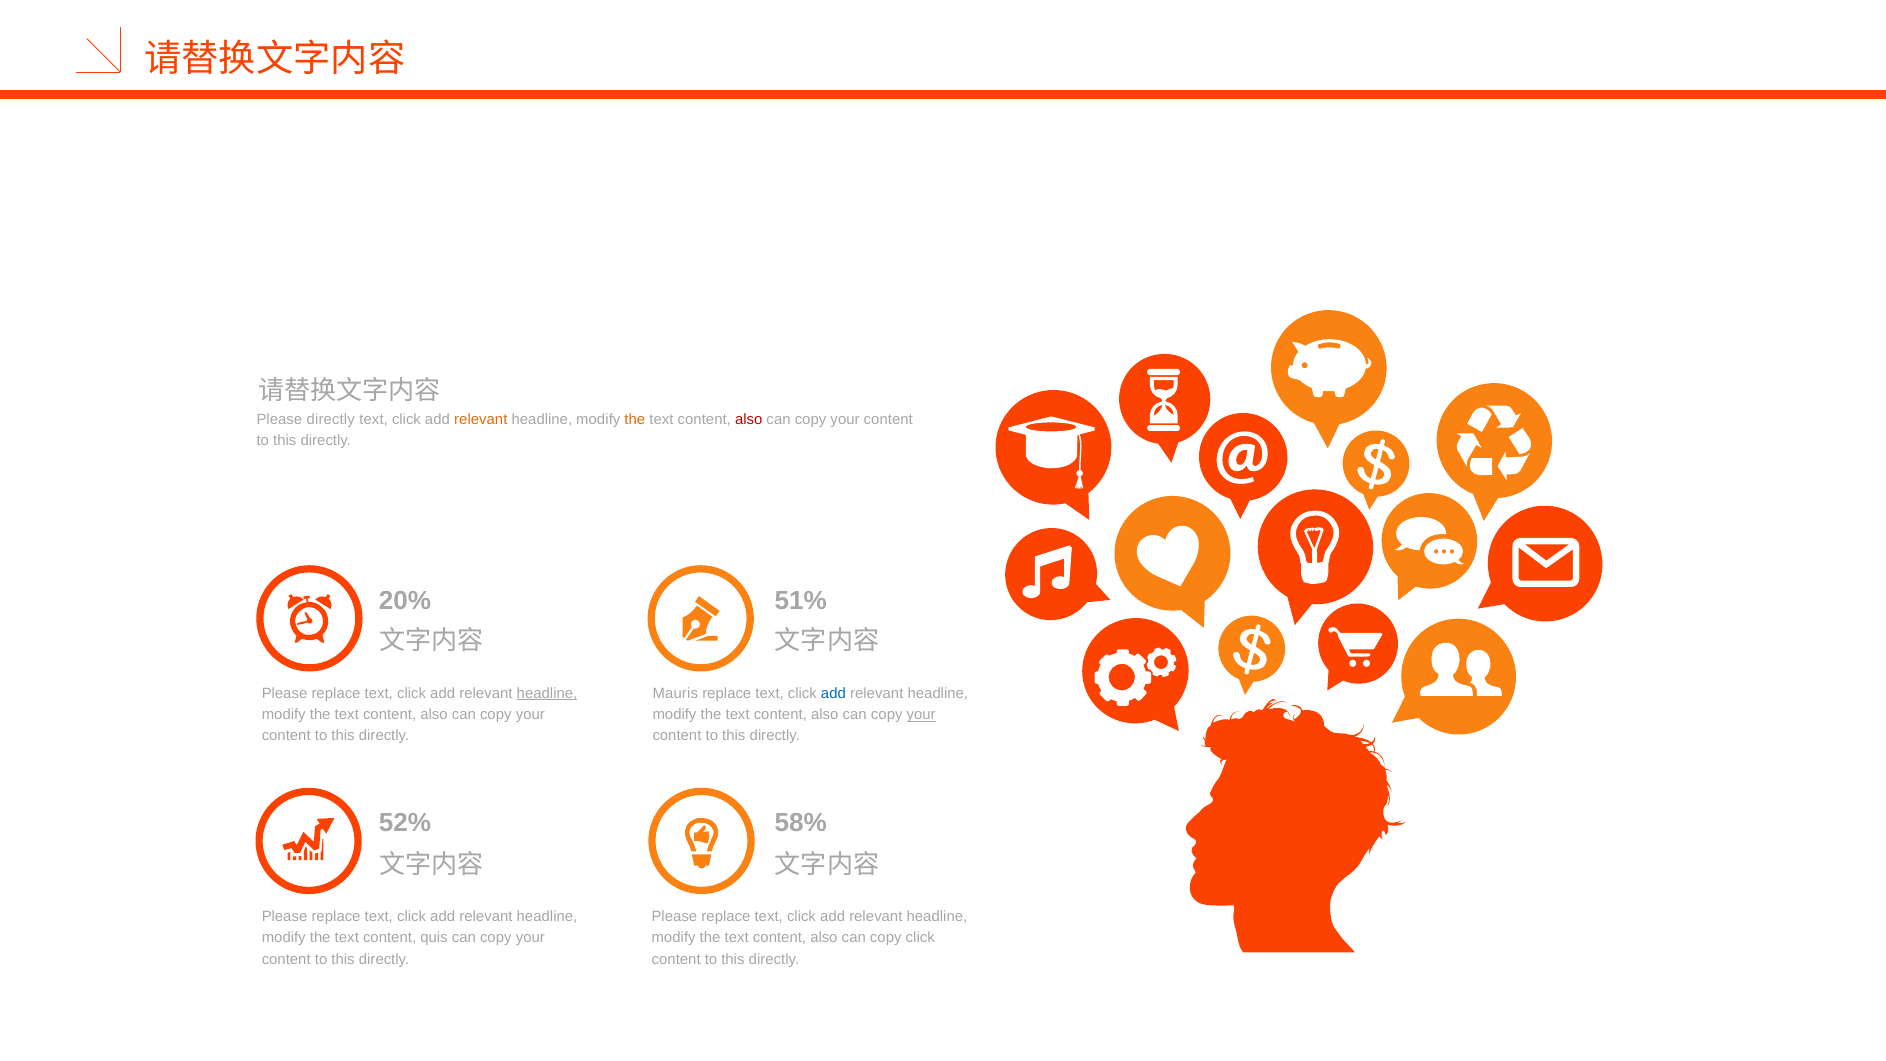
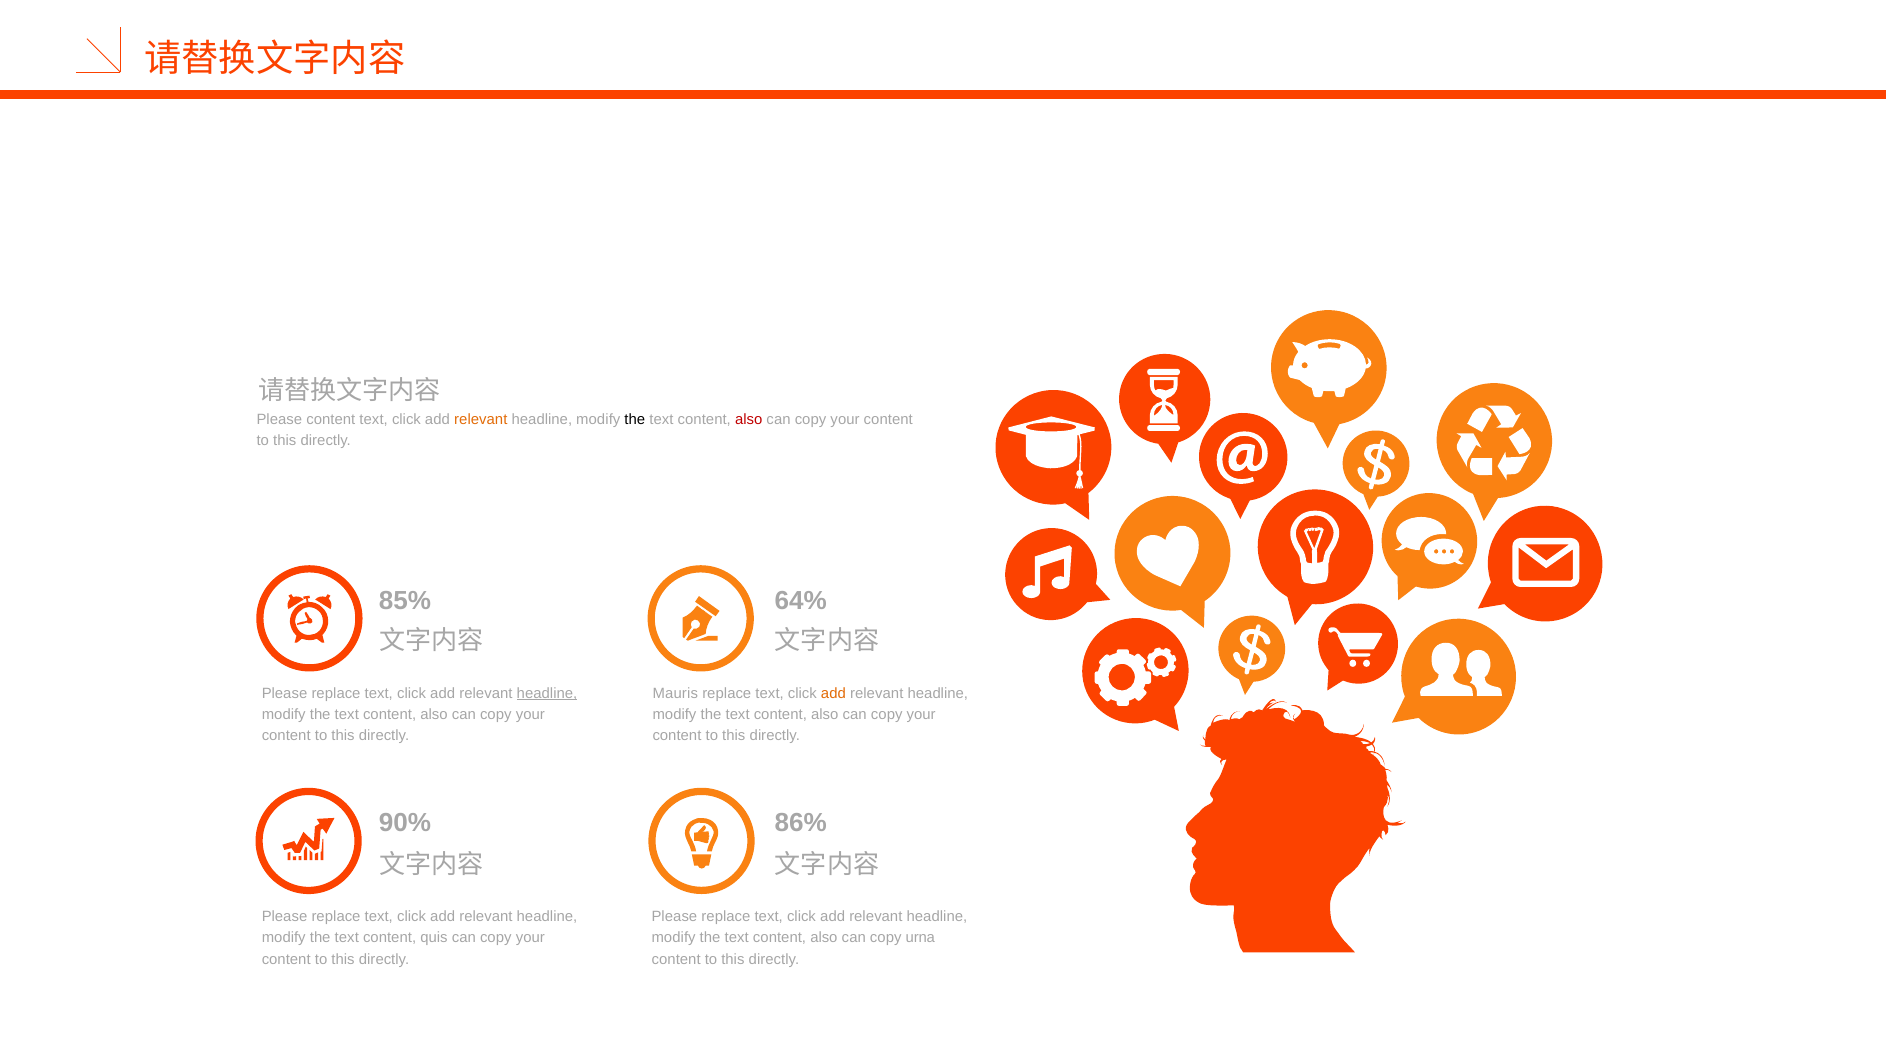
Please directly: directly -> content (331, 419)
the colour: orange -> black (635, 419)
20%: 20% -> 85% (405, 601)
51%: 51% -> 64% (801, 601)
add colour: blue -> orange (833, 693)
your underline: present -> none (921, 714)
52%: 52% -> 90% (405, 823)
58%: 58% -> 86% (801, 823)
copy click: click -> urna (920, 938)
